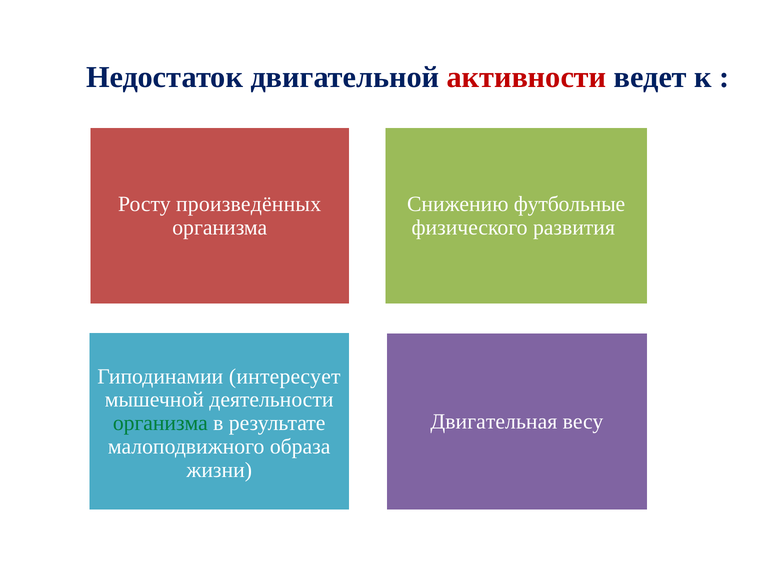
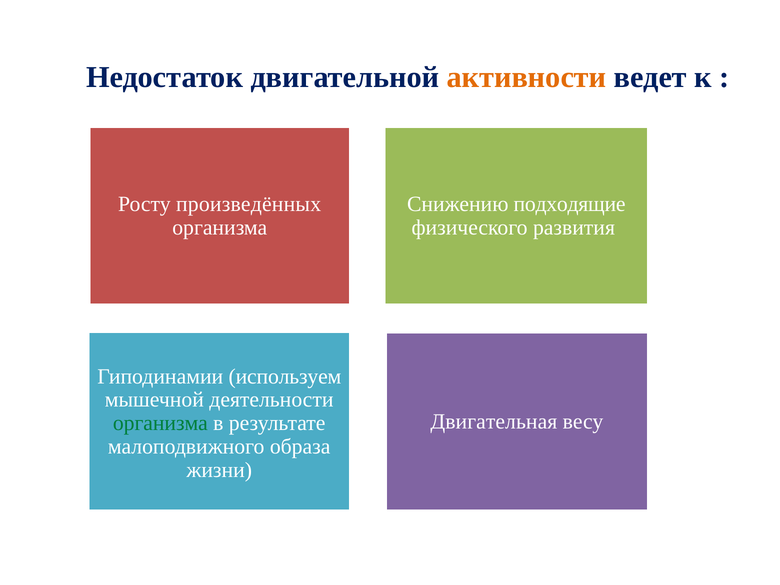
активности colour: red -> orange (527, 77)
футбольные: футбольные -> подходящие (570, 204)
интересует: интересует -> используем (285, 376)
